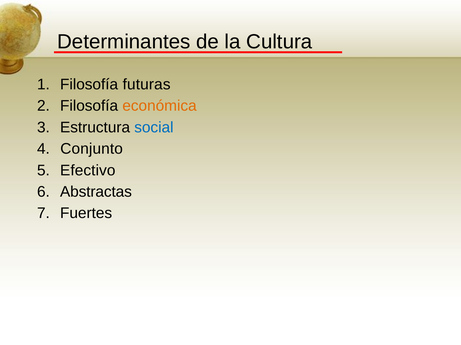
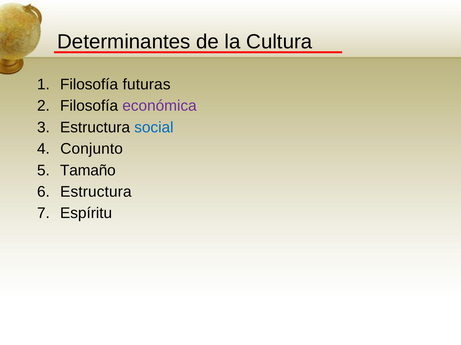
económica colour: orange -> purple (160, 106)
Efectivo: Efectivo -> Tamaño (88, 171)
Abstractas: Abstractas -> Estructura (96, 192)
Fuertes: Fuertes -> Espíritu (86, 214)
